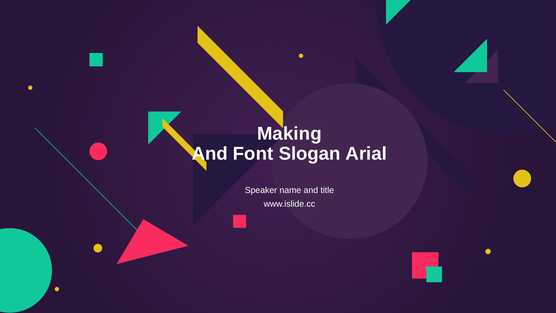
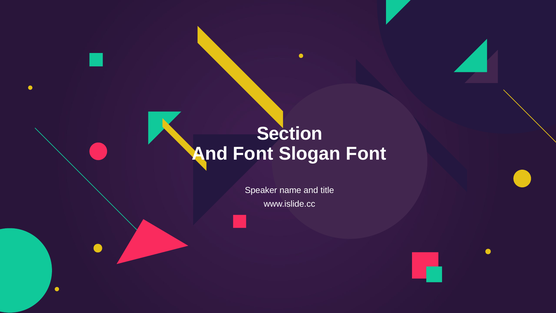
Making: Making -> Section (290, 134)
Slogan Arial: Arial -> Font (366, 154)
